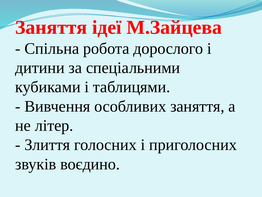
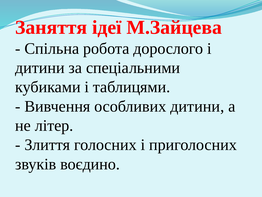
особливих заняття: заняття -> дитини (197, 106)
